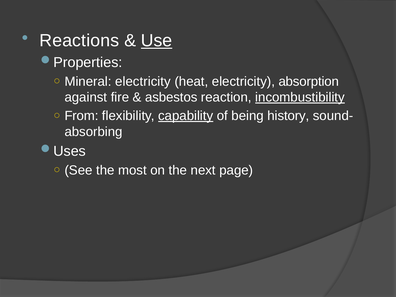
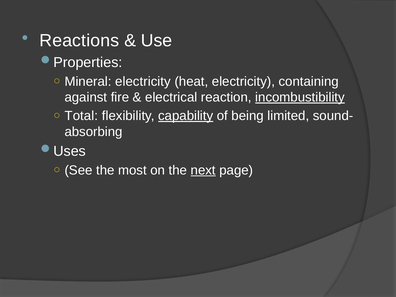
Use underline: present -> none (157, 41)
absorption: absorption -> containing (309, 81)
asbestos: asbestos -> electrical (171, 97)
From: From -> Total (81, 116)
history: history -> limited (288, 116)
next underline: none -> present (203, 170)
